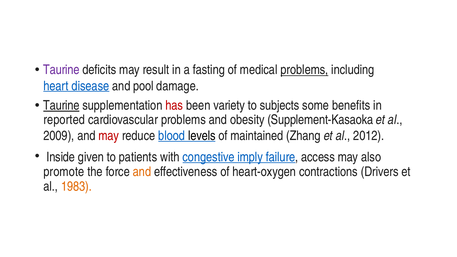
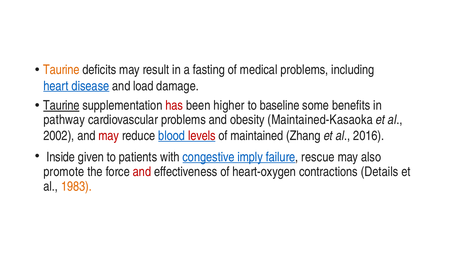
Taurine colour: purple -> orange (61, 70)
problems underline: present -> none (304, 70)
pool: pool -> load (143, 86)
variety: variety -> higher (229, 106)
subjects: subjects -> baseline (280, 106)
reported: reported -> pathway (64, 120)
Supplement-Kasaoka: Supplement-Kasaoka -> Maintained-Kasaoka (320, 120)
2009: 2009 -> 2002 (59, 136)
levels colour: black -> red (202, 136)
2012: 2012 -> 2016 (369, 136)
access: access -> rescue (318, 157)
and colour: orange -> red (142, 172)
Drivers: Drivers -> Details (380, 172)
